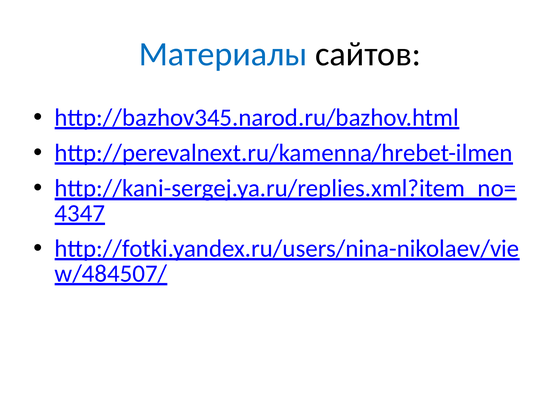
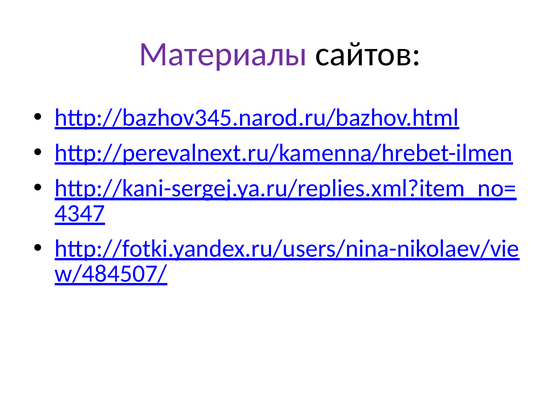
Материалы colour: blue -> purple (223, 54)
